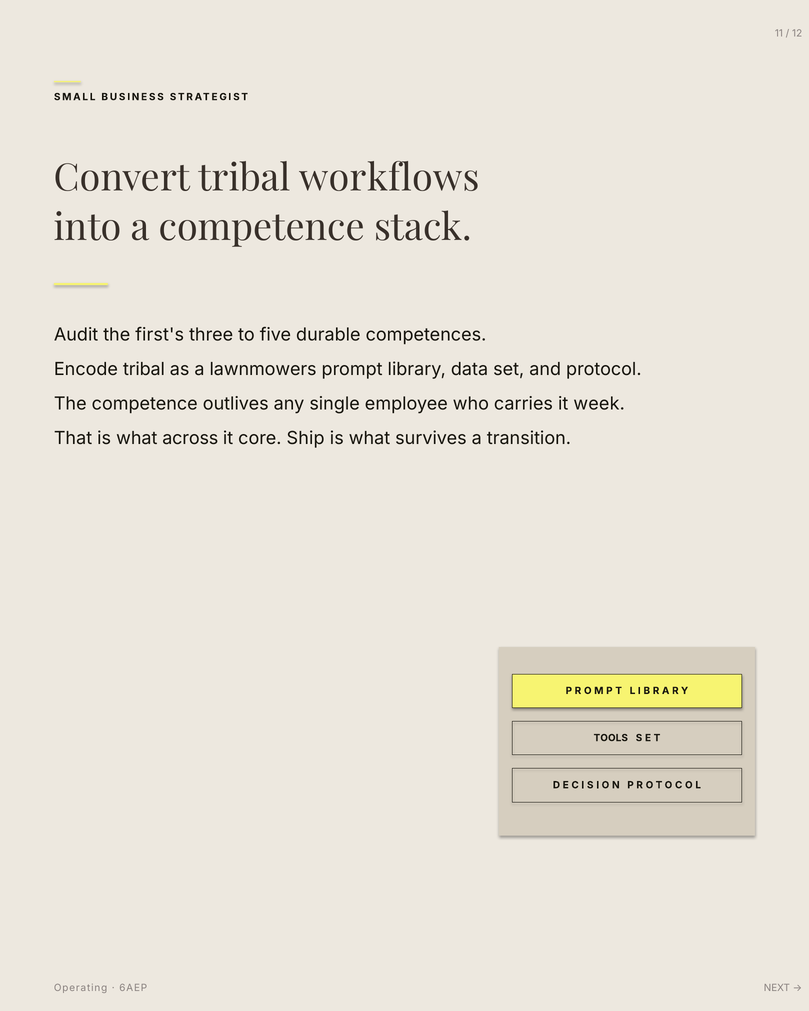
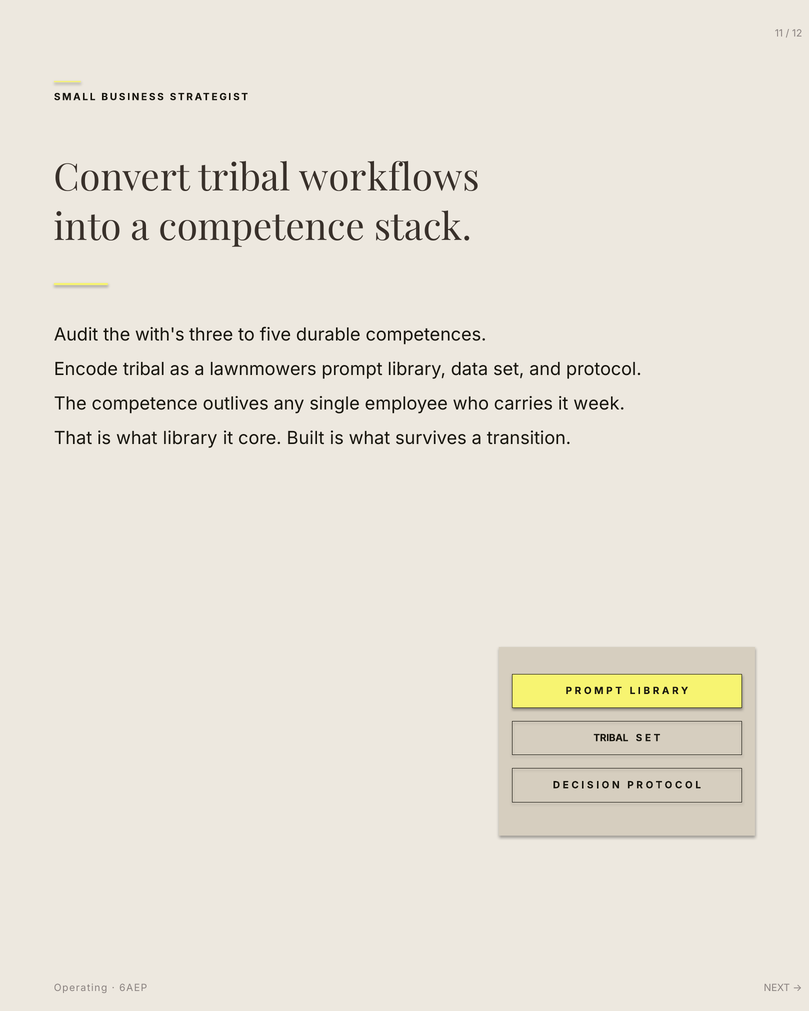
first's: first's -> with's (160, 335)
what across: across -> library (190, 439)
Ship: Ship -> Built (306, 439)
TOOLS: TOOLS -> TRIBAL (611, 738)
